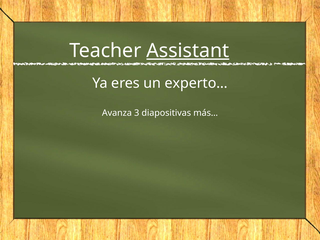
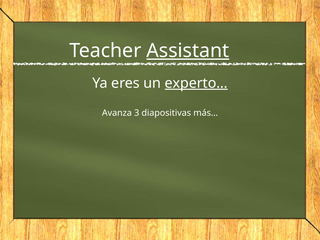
experto… underline: none -> present (196, 83)
